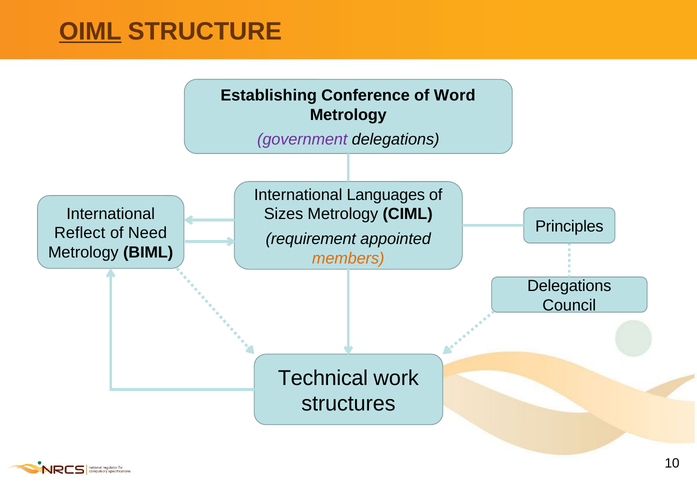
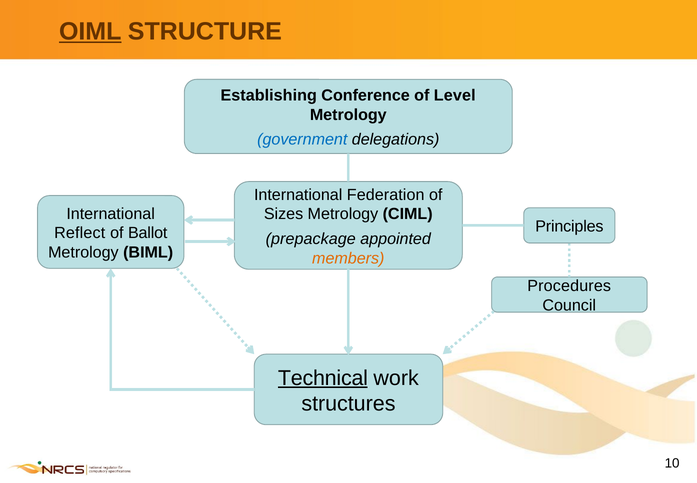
Word: Word -> Level (455, 95)
government colour: purple -> blue (302, 139)
Languages: Languages -> Federation (386, 195)
Need: Need -> Ballot (148, 233)
requirement: requirement -> prepackage (311, 239)
Delegations: Delegations -> Procedures (569, 286)
Technical underline: none -> present (323, 378)
